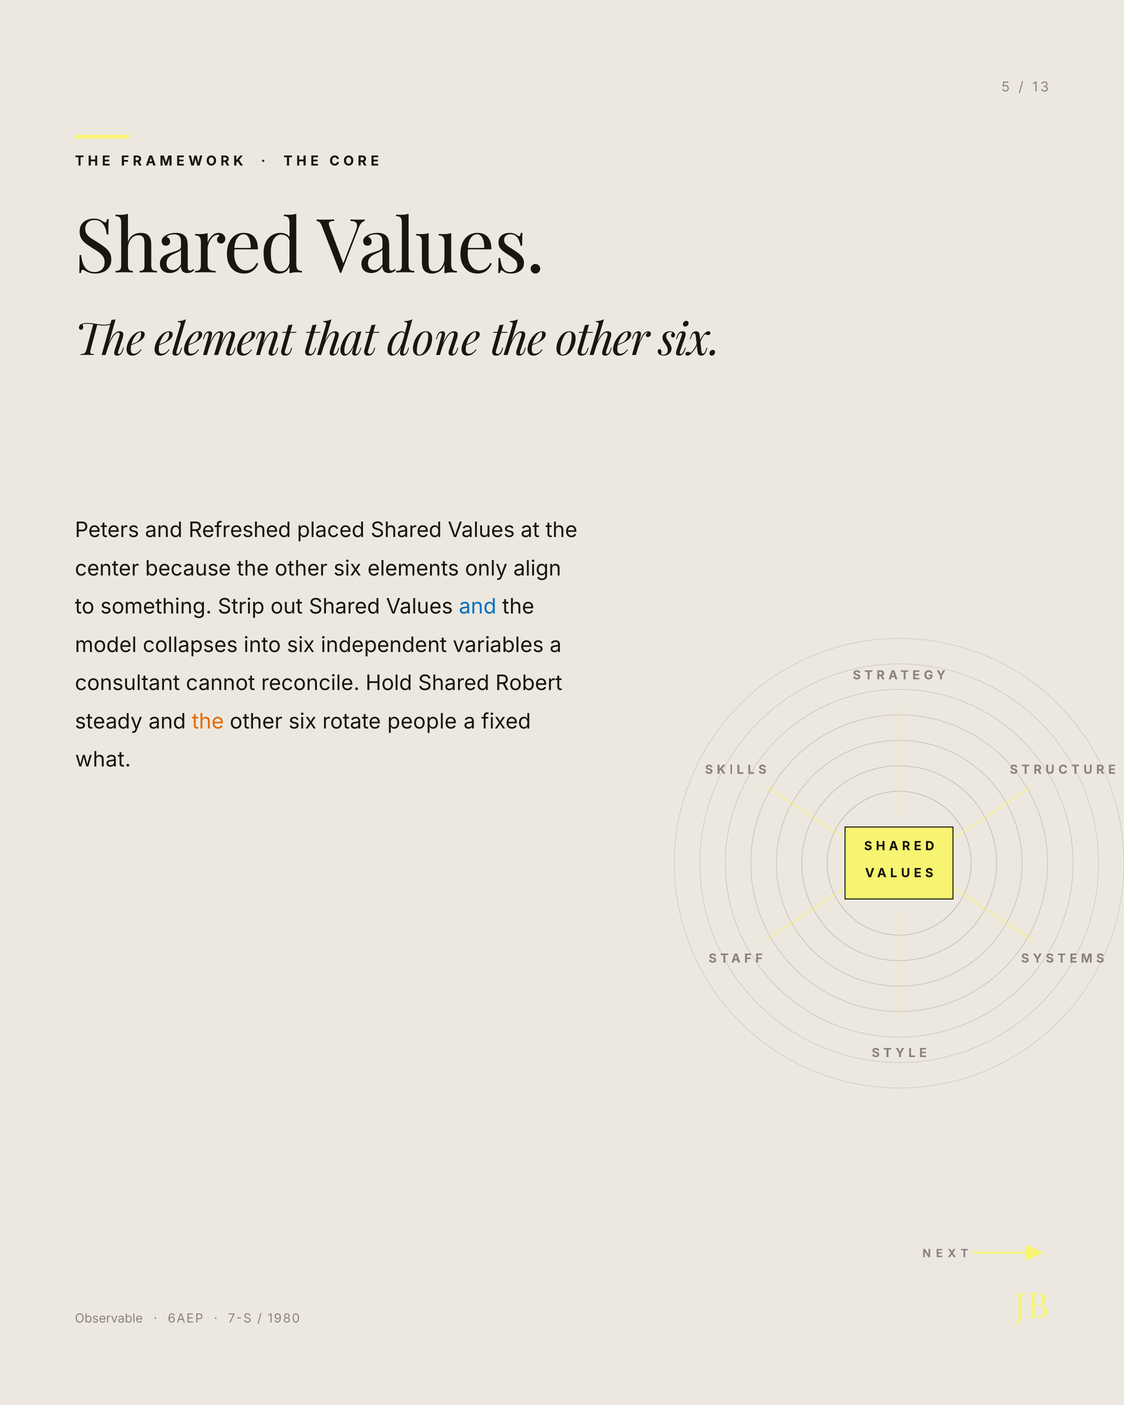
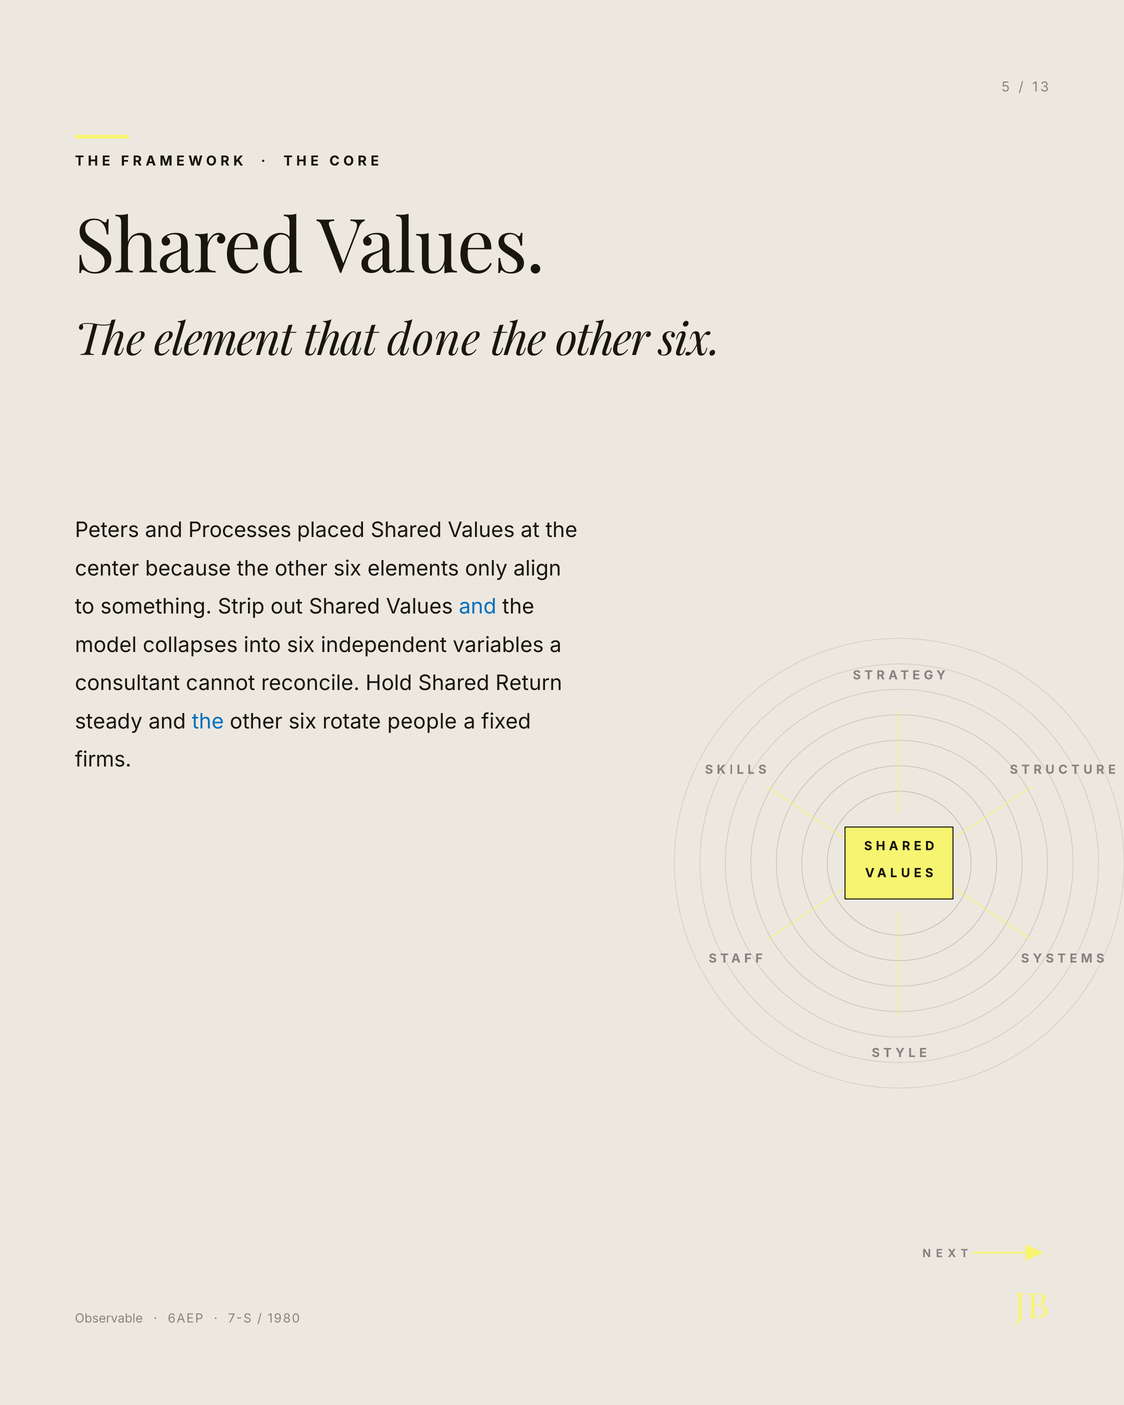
Refreshed: Refreshed -> Processes (240, 530)
Robert: Robert -> Return (529, 683)
the colour: orange -> blue (208, 722)
what: what -> firms (103, 760)
